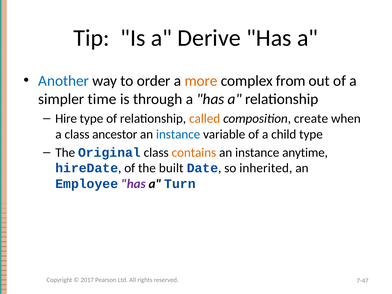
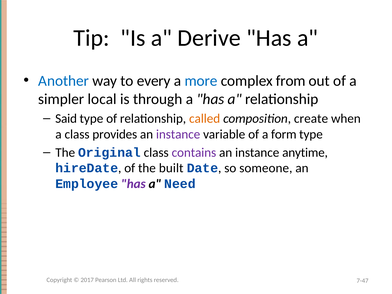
order: order -> every (154, 81)
more colour: orange -> blue (201, 81)
time: time -> local (102, 99)
Hire: Hire -> Said (66, 119)
ancestor: ancestor -> provides (115, 134)
instance colour: blue -> purple (178, 134)
child: child -> form (284, 134)
contains colour: orange -> purple (194, 153)
inherited: inherited -> someone (266, 168)
Turn: Turn -> Need (180, 184)
